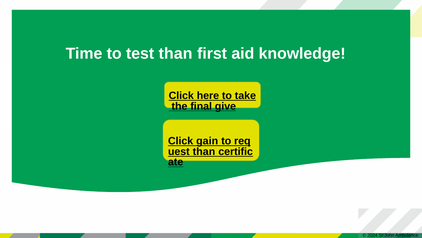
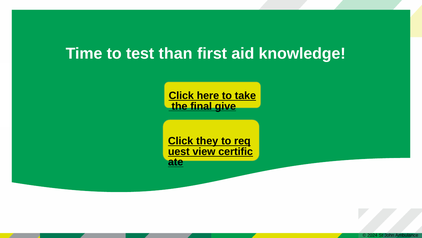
gain: gain -> they (207, 141)
than: than -> view (204, 151)
